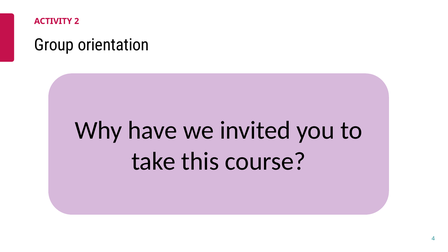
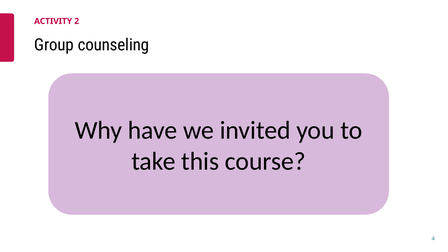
orientation: orientation -> counseling (113, 45)
